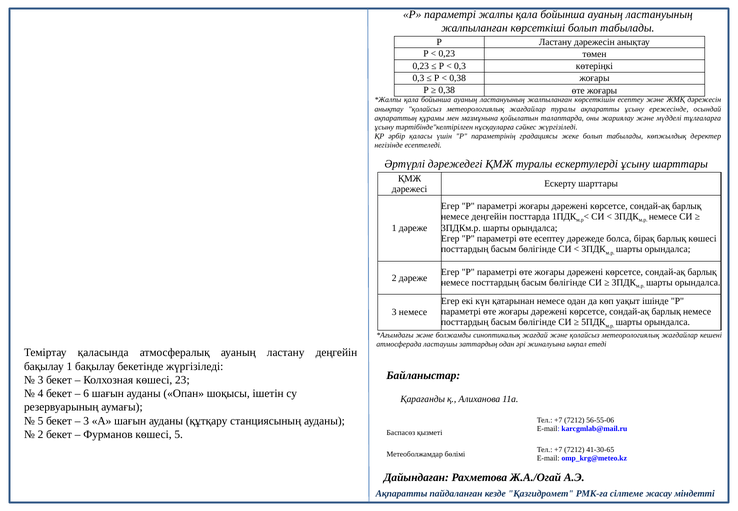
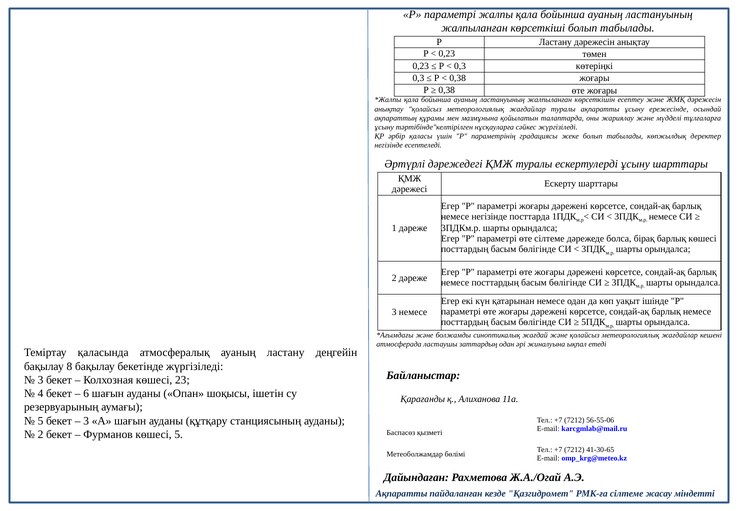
немесе деңгейін: деңгейін -> негізінде (489, 216)
өте есептеу: есептеу -> сілтеме (549, 239)
бақылау 1: 1 -> 8 (69, 366)
